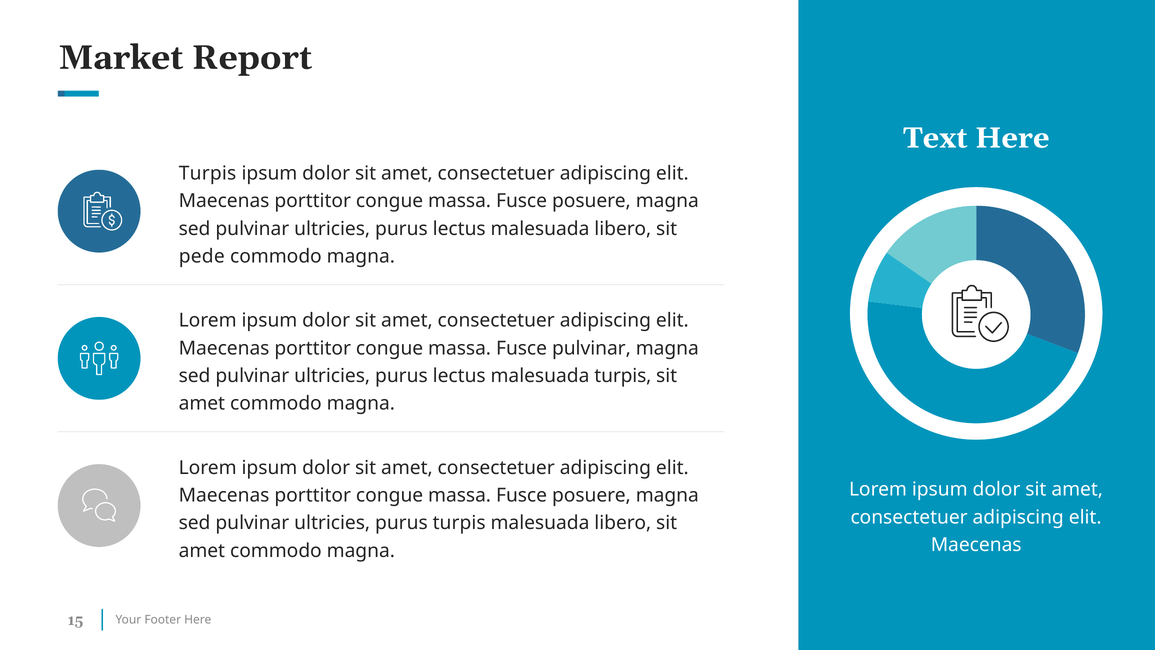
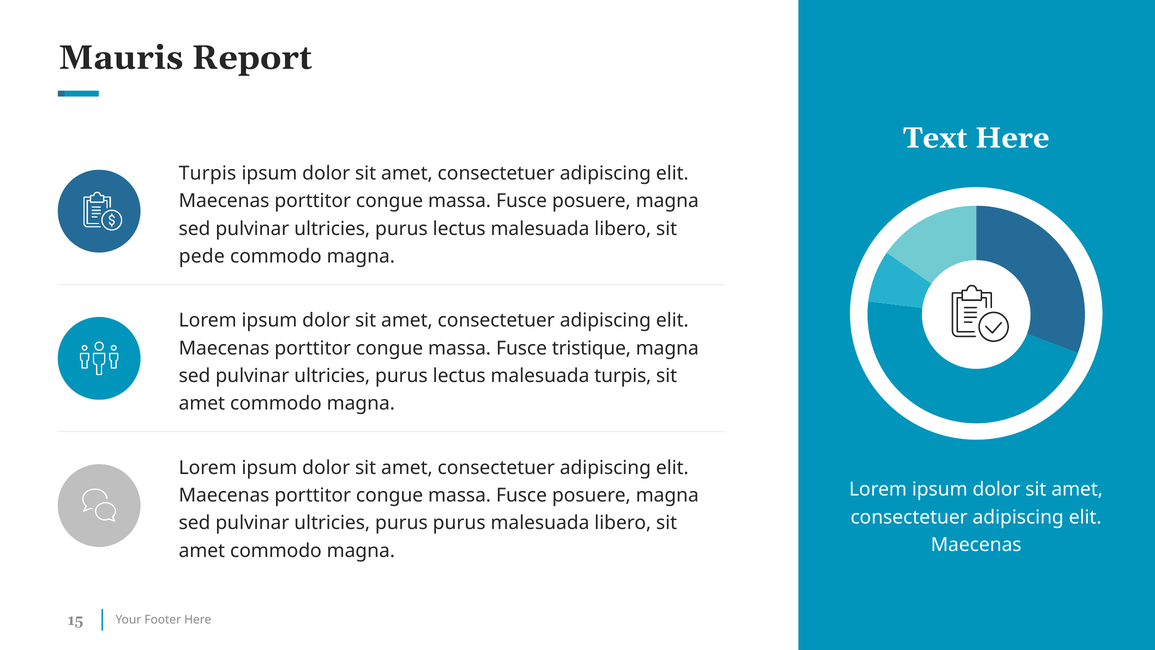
Market: Market -> Mauris (121, 58)
Fusce pulvinar: pulvinar -> tristique (591, 348)
purus turpis: turpis -> purus (459, 523)
